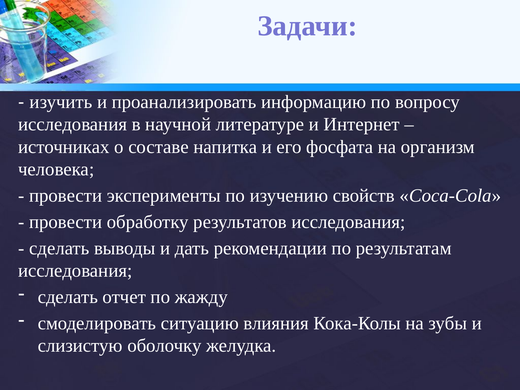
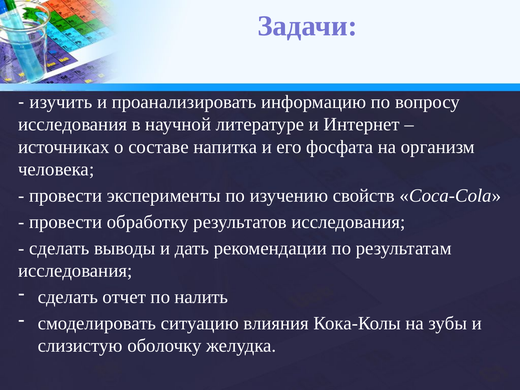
жажду: жажду -> налить (201, 297)
